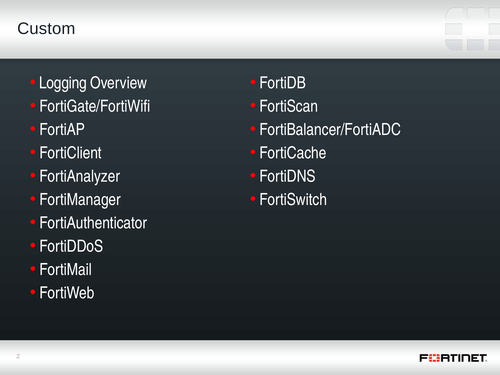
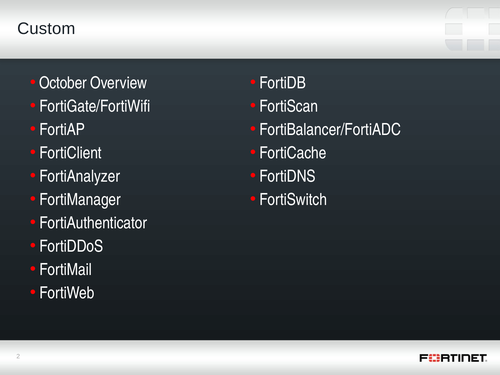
Logging: Logging -> October (63, 83)
